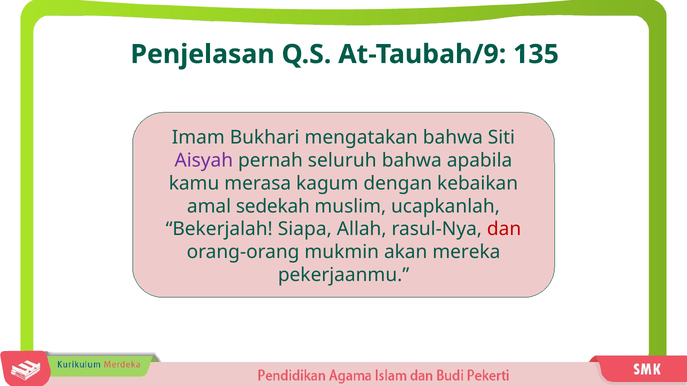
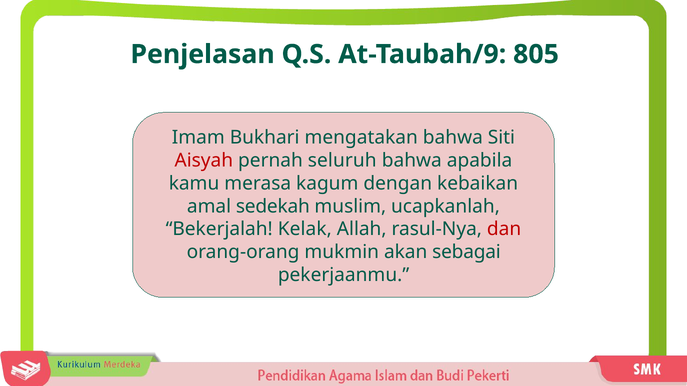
135: 135 -> 805 (536, 54)
Aisyah colour: purple -> red (204, 161)
Siapa: Siapa -> Kelak (305, 229)
mereka: mereka -> sebagai (466, 252)
